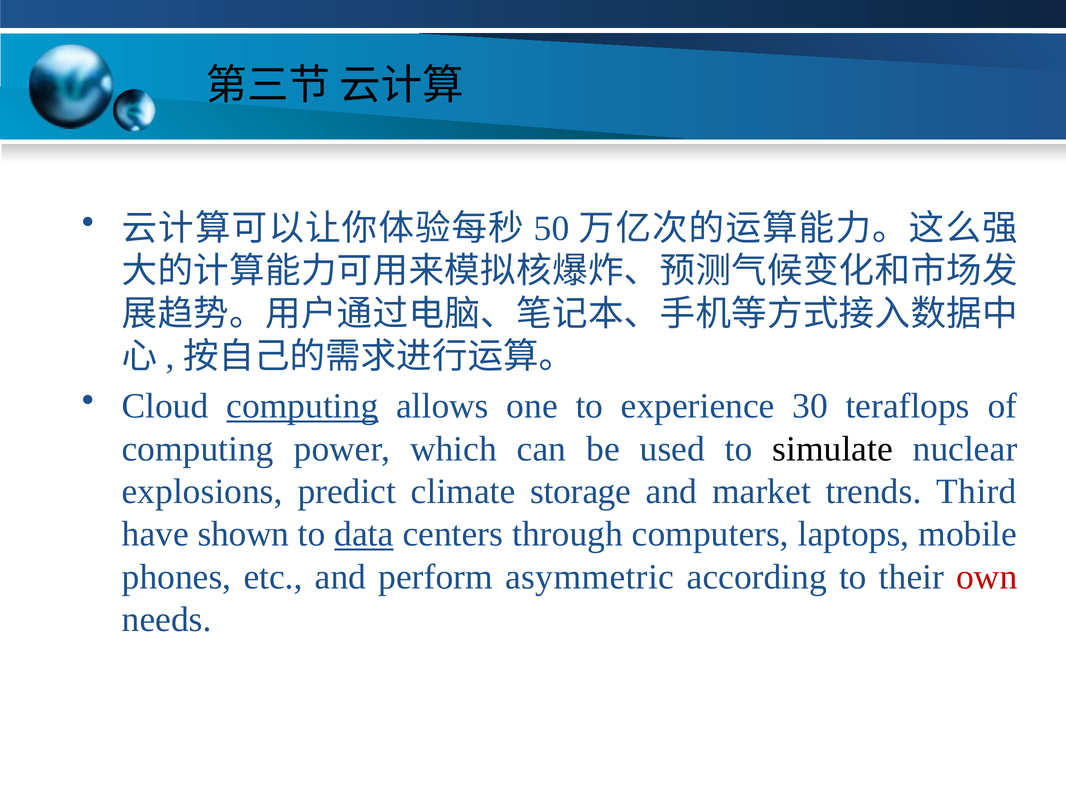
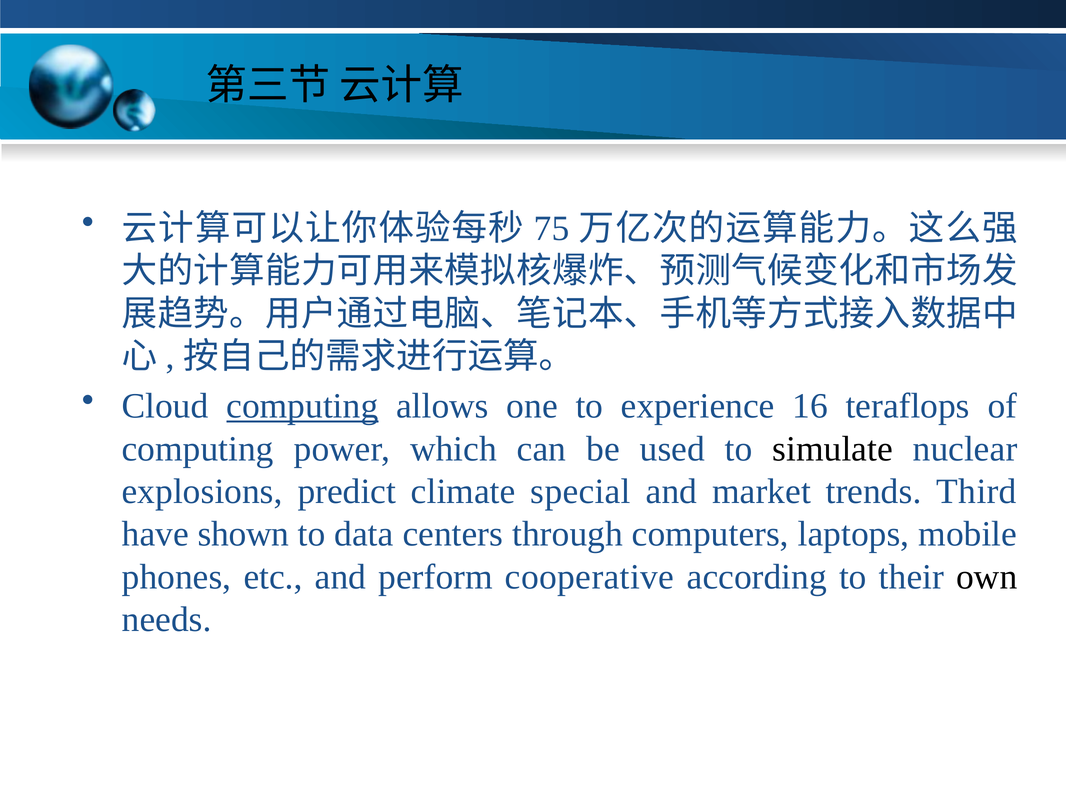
50: 50 -> 75 (552, 228)
30: 30 -> 16 (810, 406)
storage: storage -> special (581, 491)
data underline: present -> none (364, 534)
asymmetric: asymmetric -> cooperative (590, 577)
own colour: red -> black (987, 577)
